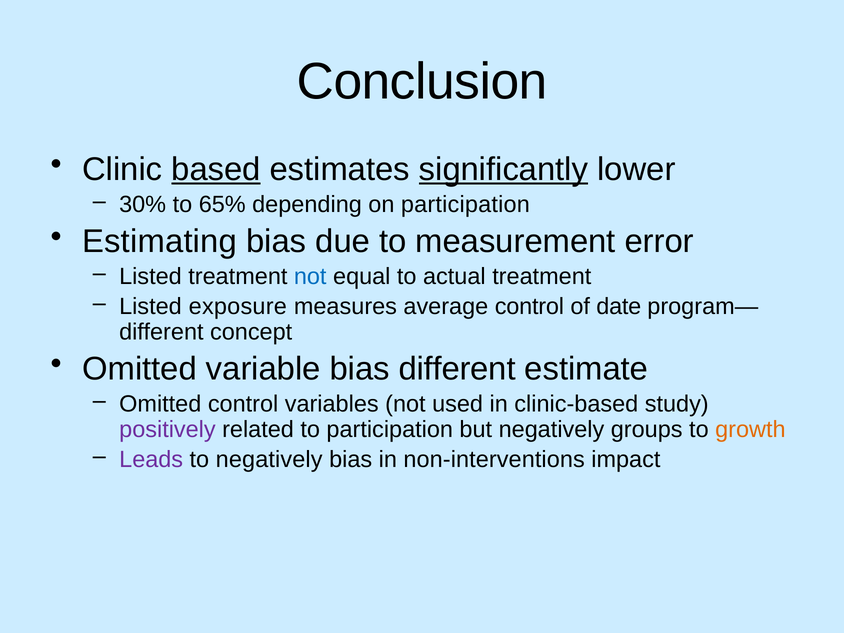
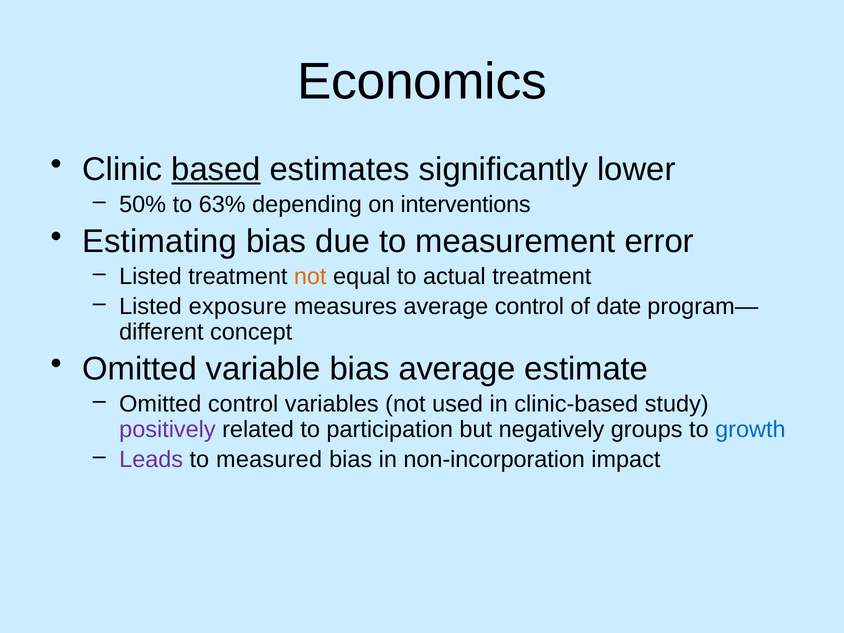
Conclusion: Conclusion -> Economics (422, 82)
significantly underline: present -> none (504, 169)
30%: 30% -> 50% (143, 205)
65%: 65% -> 63% (222, 205)
on participation: participation -> interventions (466, 205)
not colour: blue -> orange (310, 277)
bias different: different -> average (457, 369)
growth colour: orange -> blue (750, 429)
to negatively: negatively -> measured (269, 459)
non-interventions: non-interventions -> non-incorporation (494, 459)
